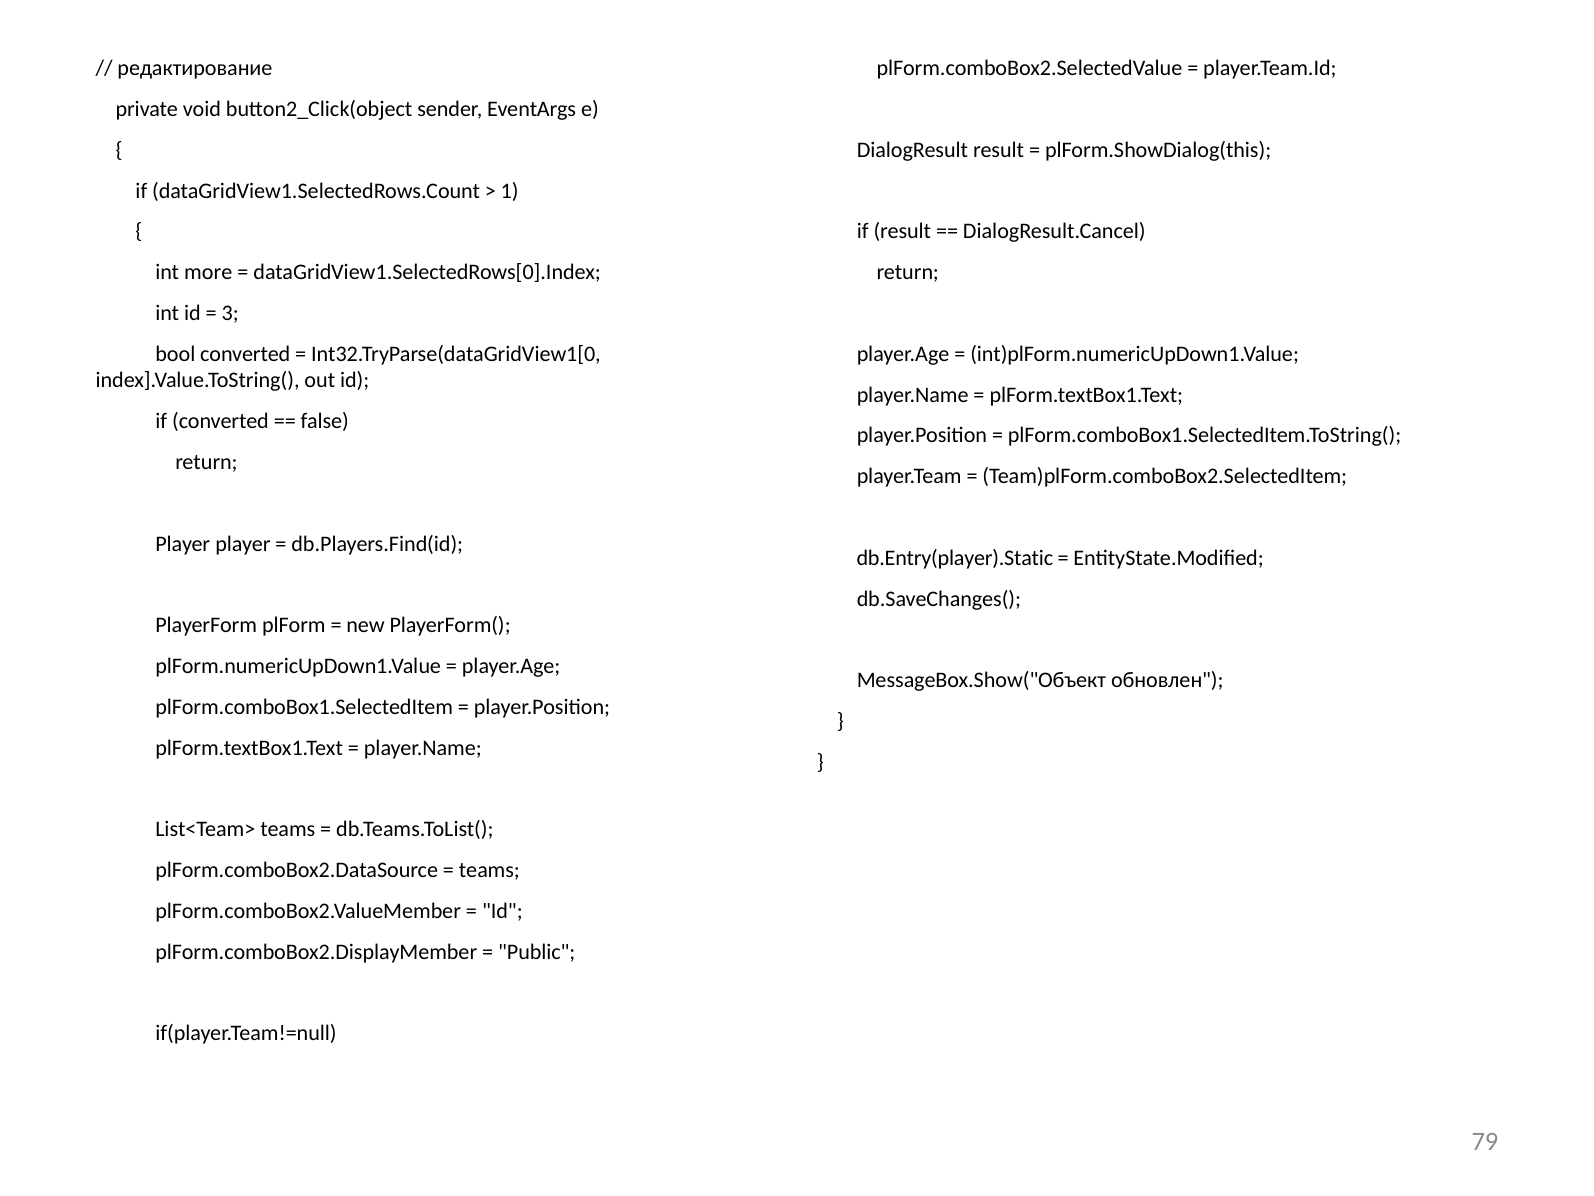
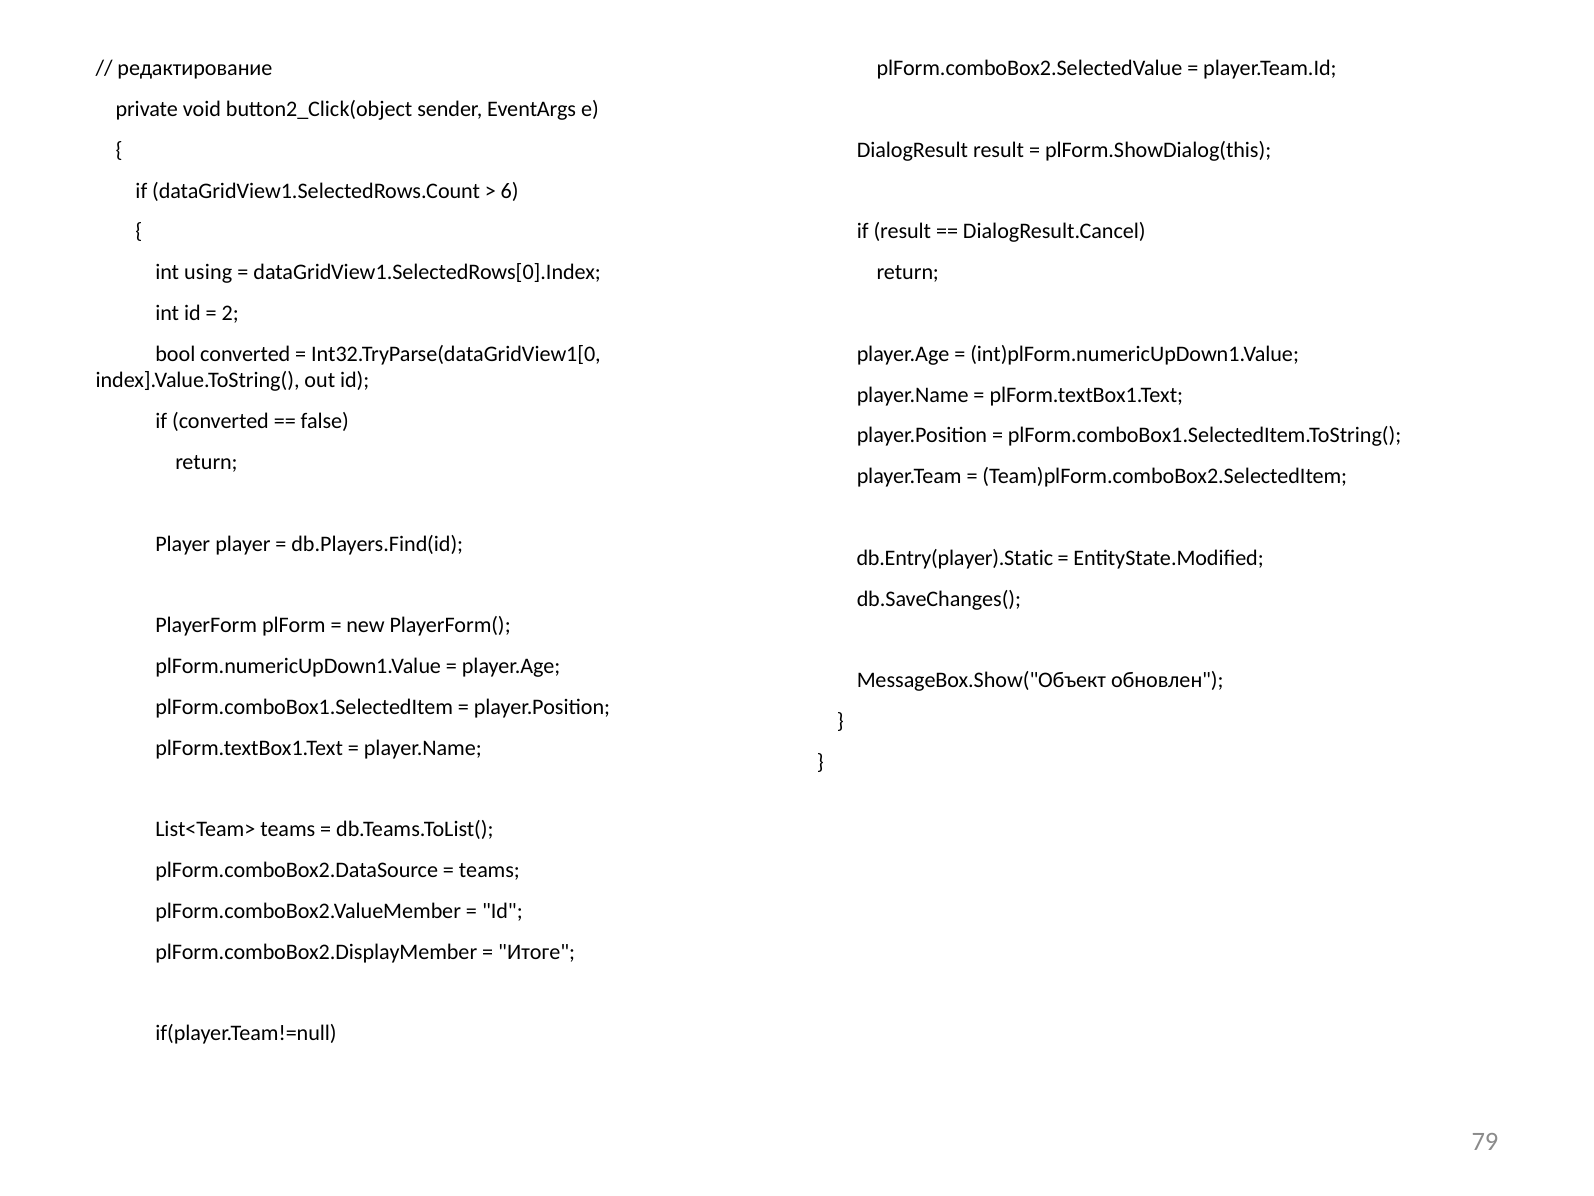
1: 1 -> 6 (510, 191)
more: more -> using (208, 272)
3: 3 -> 2 (230, 313)
Public: Public -> Итоге (537, 951)
